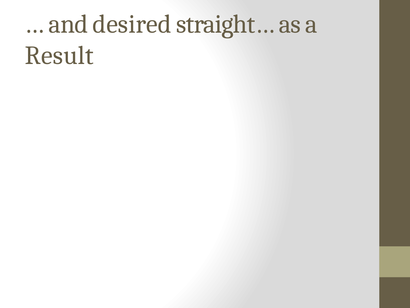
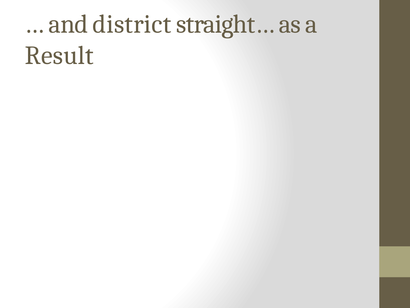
desired: desired -> district (132, 24)
